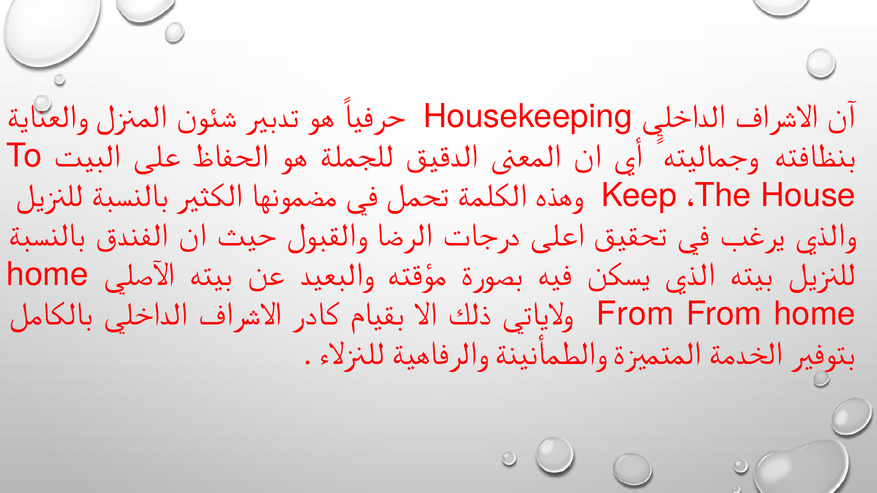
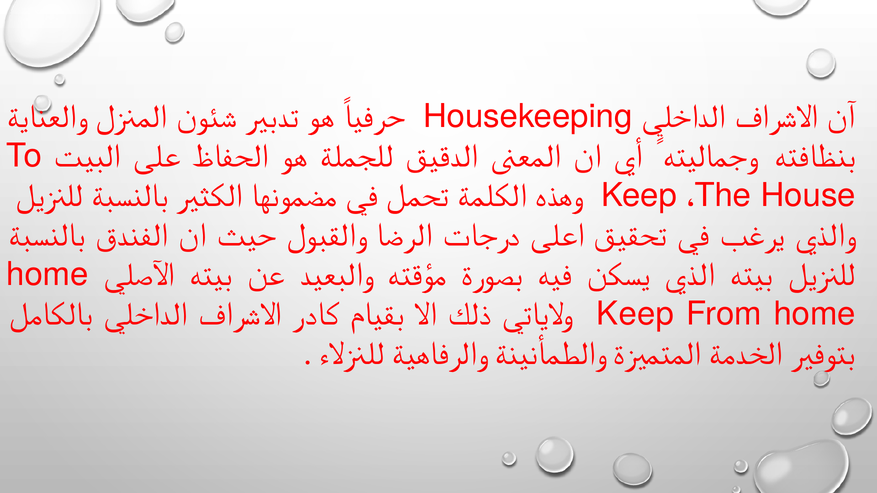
From: From -> Keep (635, 314)
